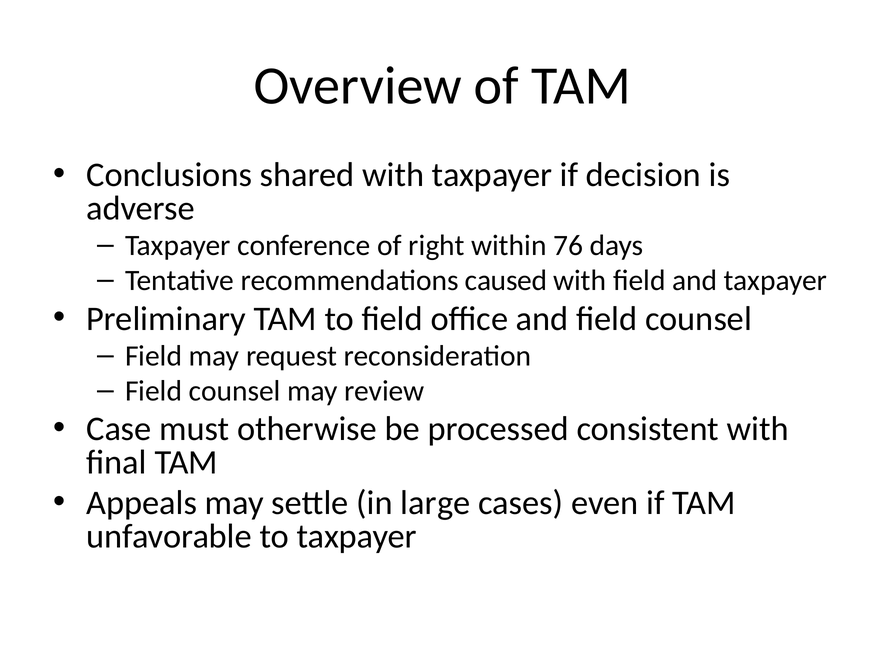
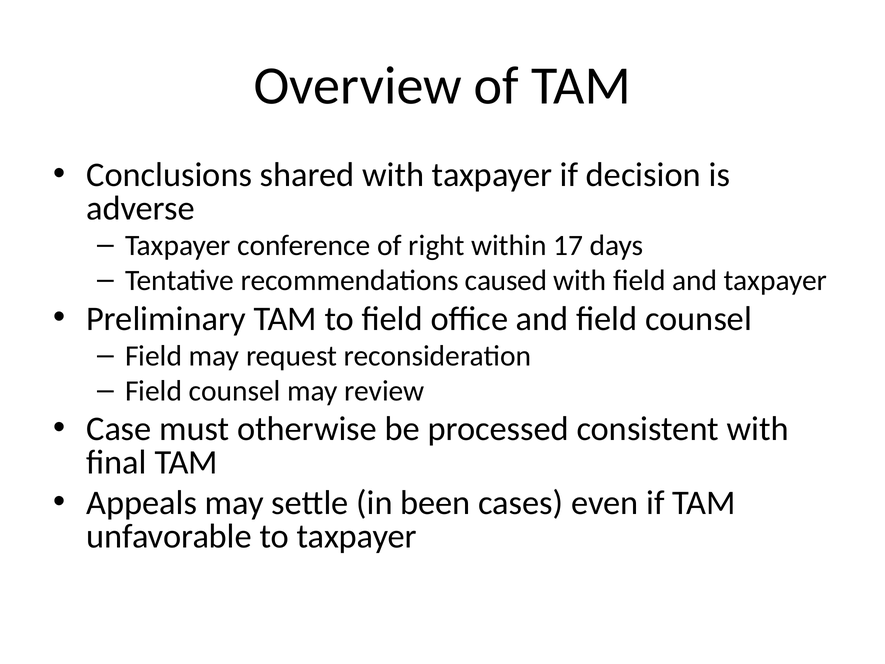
76: 76 -> 17 (568, 246)
large: large -> been (435, 503)
